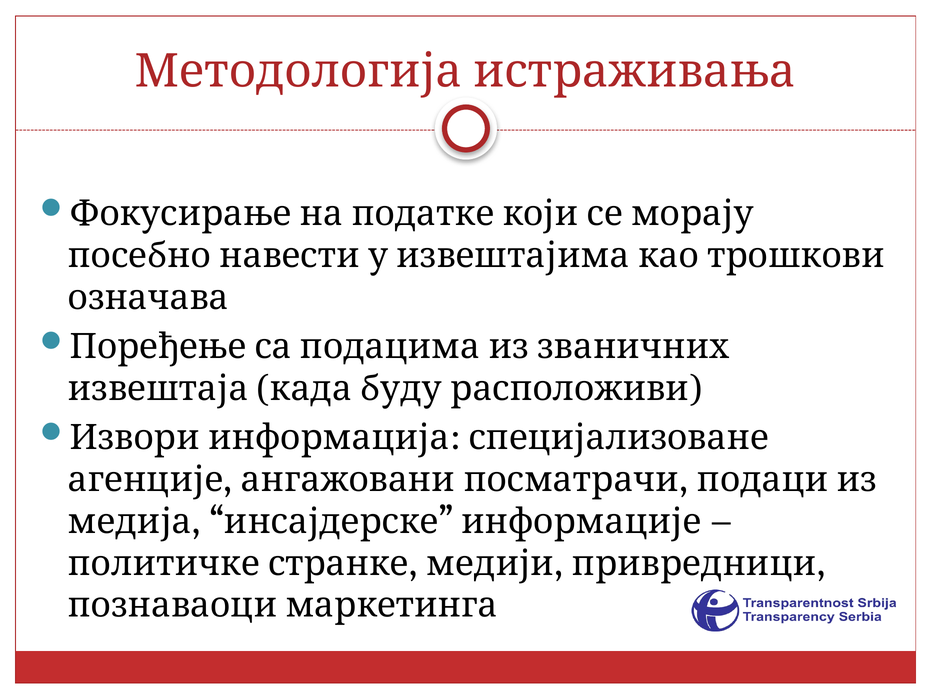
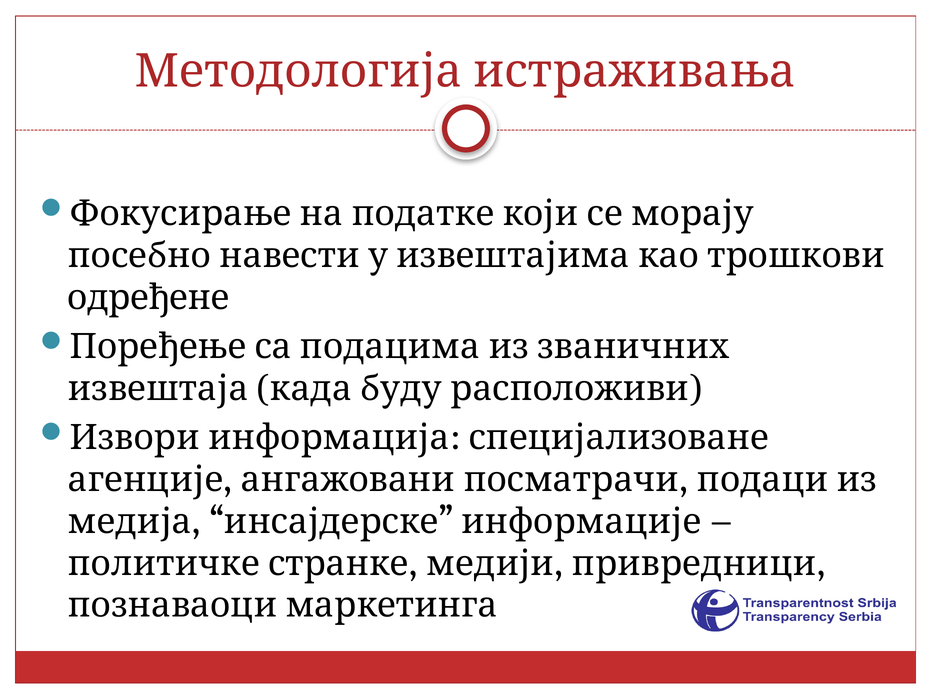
означава: означава -> одређене (148, 298)
